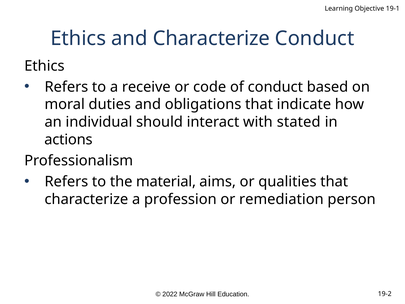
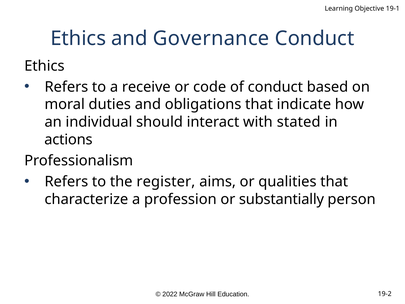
and Characterize: Characterize -> Governance (211, 39)
material: material -> register (166, 182)
remediation: remediation -> substantially (282, 199)
